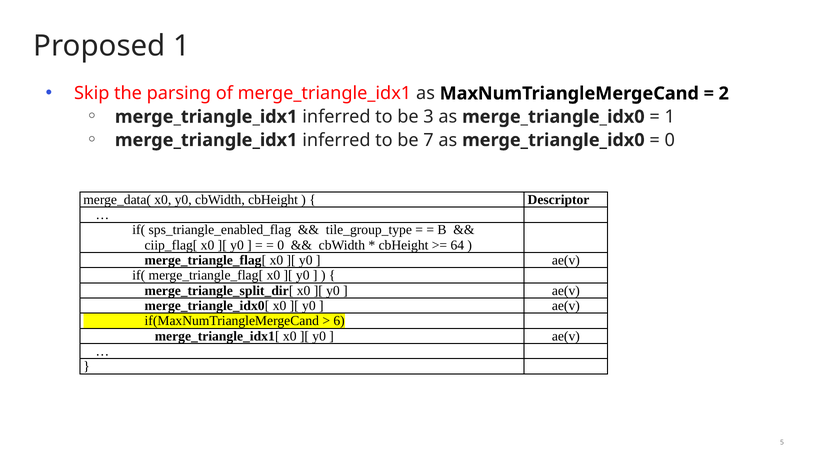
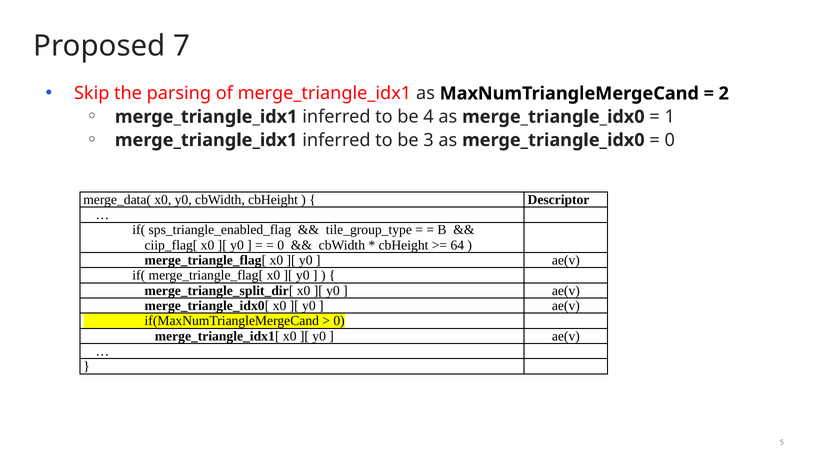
Proposed 1: 1 -> 7 (182, 46)
3: 3 -> 4 (428, 117)
7: 7 -> 3 (428, 140)
6: 6 -> 0 (339, 321)
